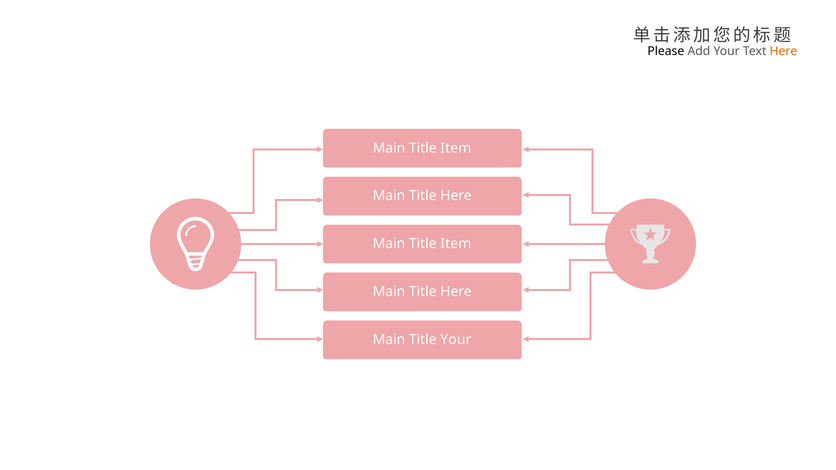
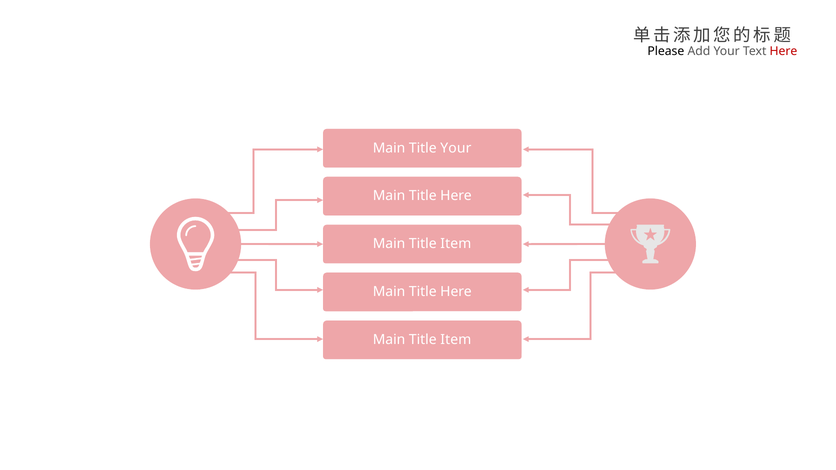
Here colour: orange -> red (783, 51)
Item: Item -> Your (456, 148)
Your: Your -> Item (456, 340)
